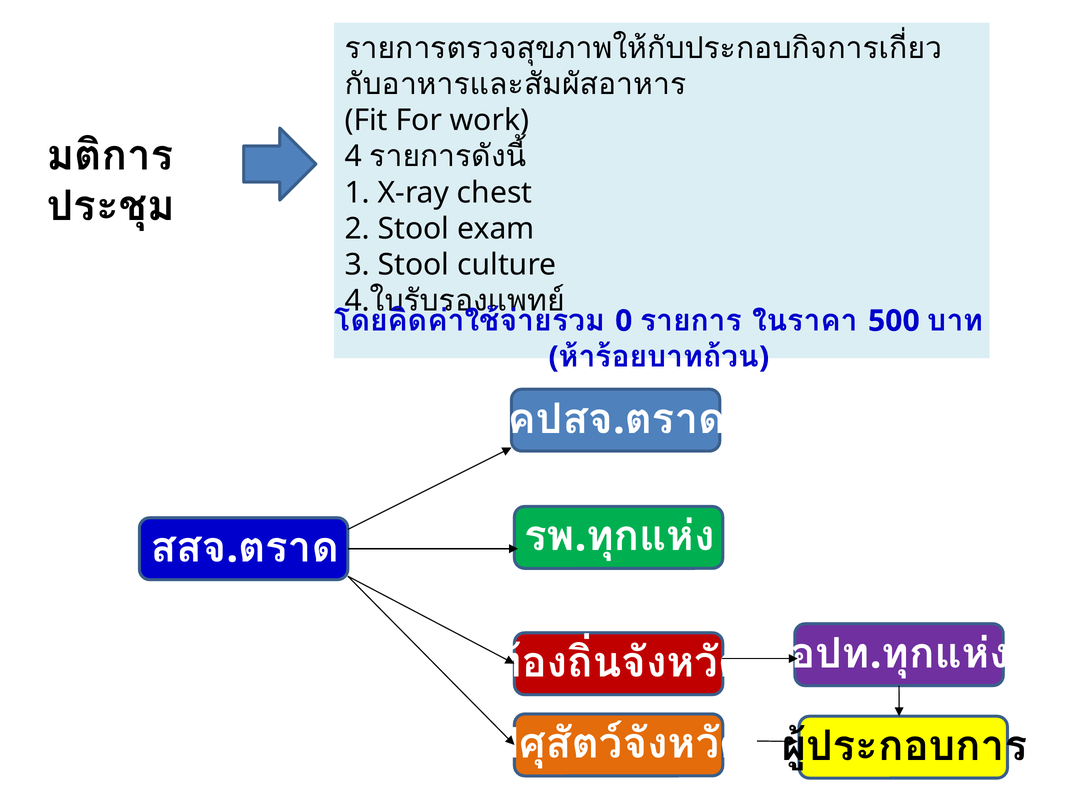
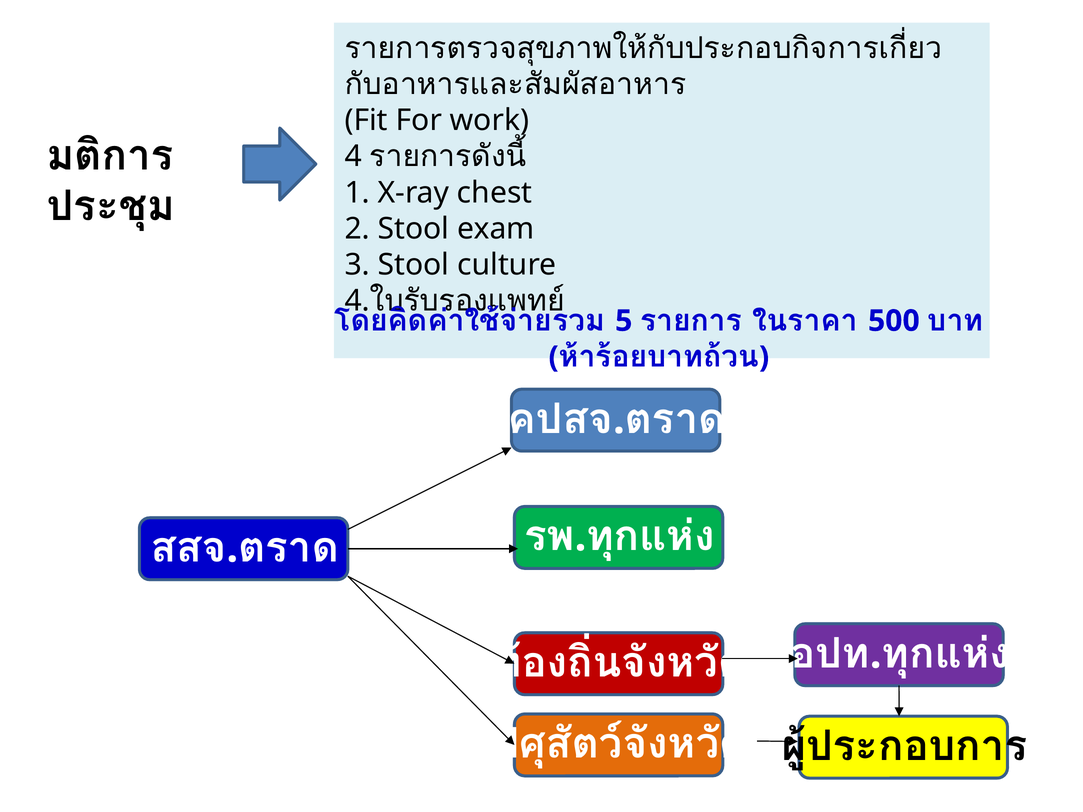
0: 0 -> 5 (624, 321)
